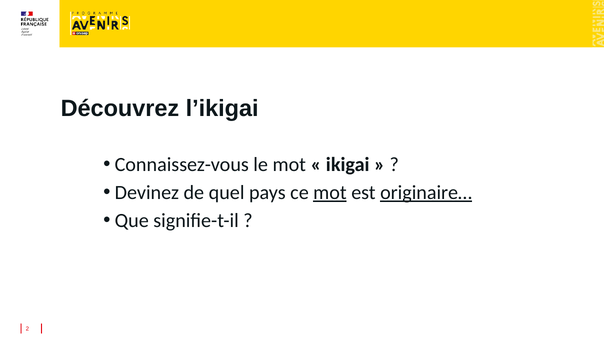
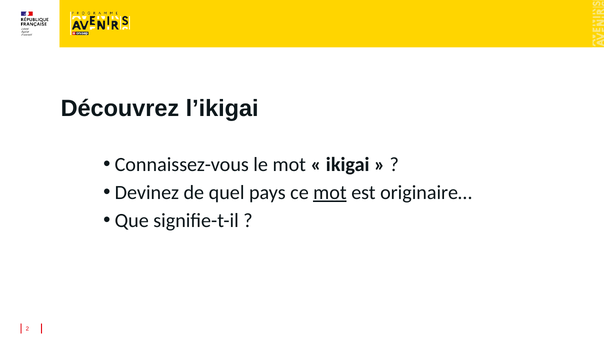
originaire… underline: present -> none (426, 193)
